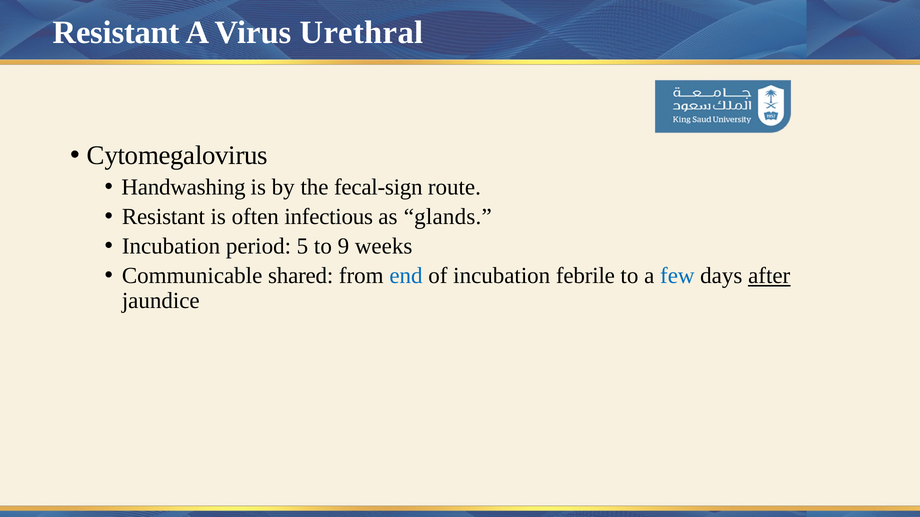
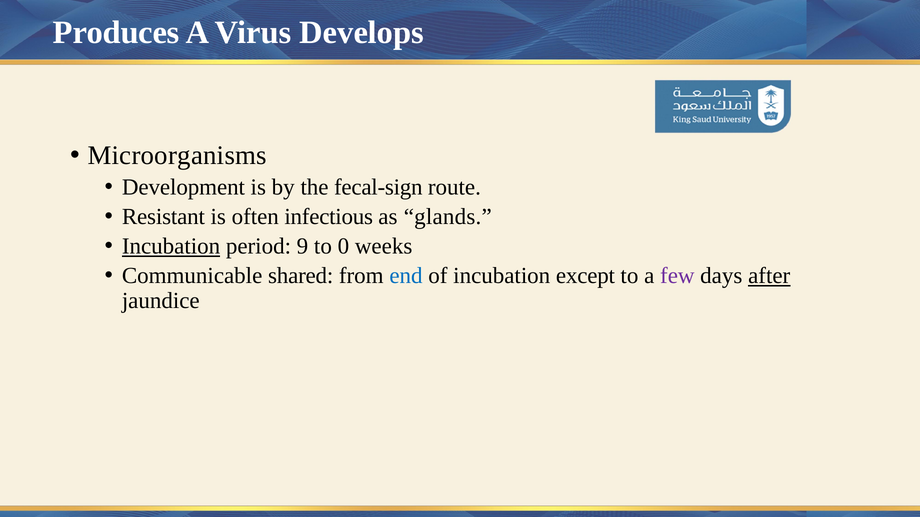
Resistant: Resistant -> Produces (116, 32)
Urethral: Urethral -> Develops (362, 32)
Cytomegalovirus: Cytomegalovirus -> Microorganisms (177, 156)
Handwashing: Handwashing -> Development (183, 187)
Incubation underline: none -> present (171, 246)
5: 5 -> 9 (302, 246)
9: 9 -> 0 (343, 246)
febrile: febrile -> except (585, 276)
few colour: blue -> purple (677, 276)
